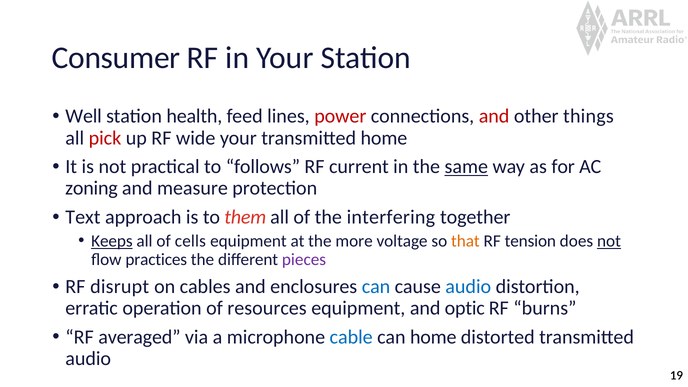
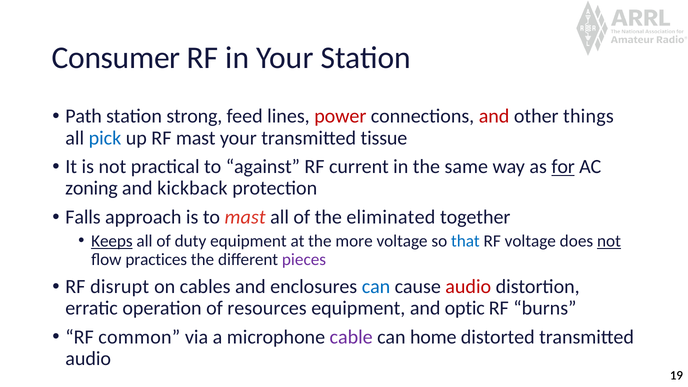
Well: Well -> Path (84, 116)
health: health -> strong (194, 116)
pick colour: red -> blue (105, 138)
RF wide: wide -> mast (196, 138)
transmitted home: home -> tissue (384, 138)
follows: follows -> against (263, 167)
same underline: present -> none (466, 167)
for underline: none -> present (563, 167)
measure: measure -> kickback (192, 188)
Text: Text -> Falls (83, 217)
to them: them -> mast (245, 217)
interfering: interfering -> eliminated (391, 217)
cells: cells -> duty (190, 241)
that colour: orange -> blue (465, 241)
RF tension: tension -> voltage (530, 241)
audio colour: blue -> red (468, 287)
averaged: averaged -> common (139, 337)
cable colour: blue -> purple (351, 337)
